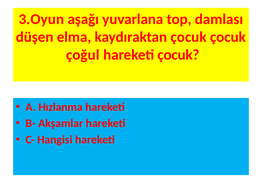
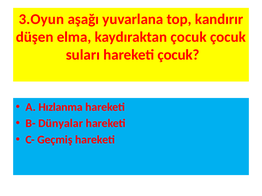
damlası: damlası -> kandırır (219, 19)
çoğul: çoğul -> suları (83, 55)
Akşamlar: Akşamlar -> Dünyalar (61, 124)
Hangisi: Hangisi -> Geçmiş (55, 140)
